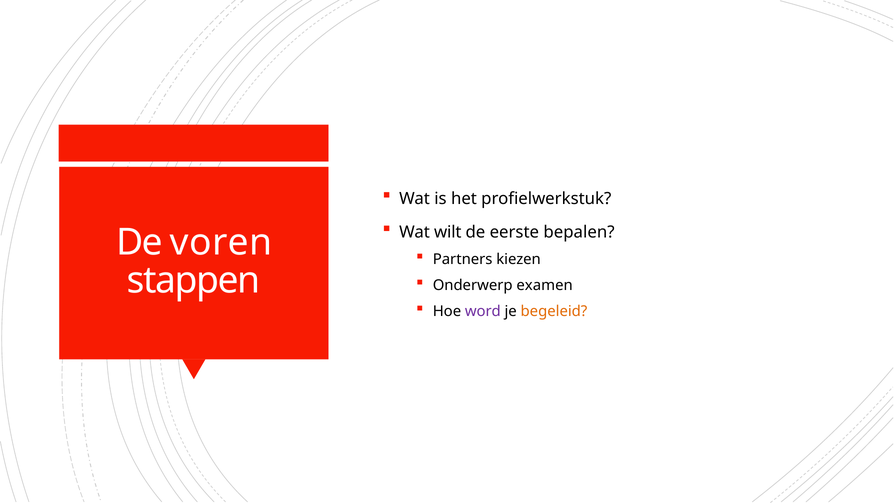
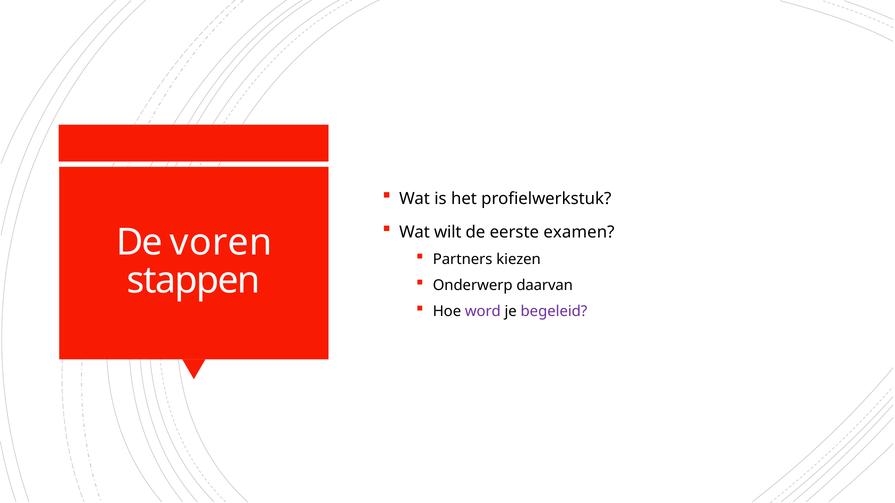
bepalen: bepalen -> examen (579, 232)
examen: examen -> daarvan (545, 286)
begeleid colour: orange -> purple (554, 312)
